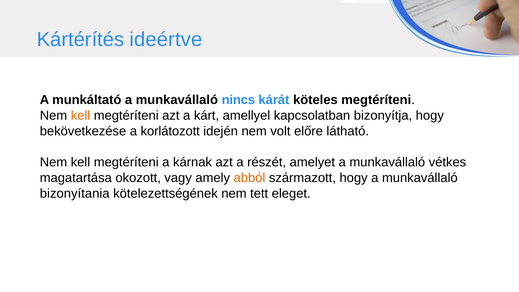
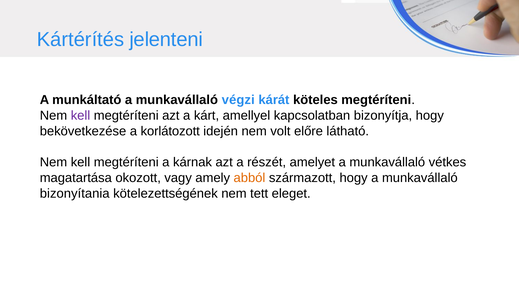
ideértve: ideértve -> jelenteni (166, 39)
nincs: nincs -> végzi (238, 100)
kell colour: orange -> purple (80, 116)
